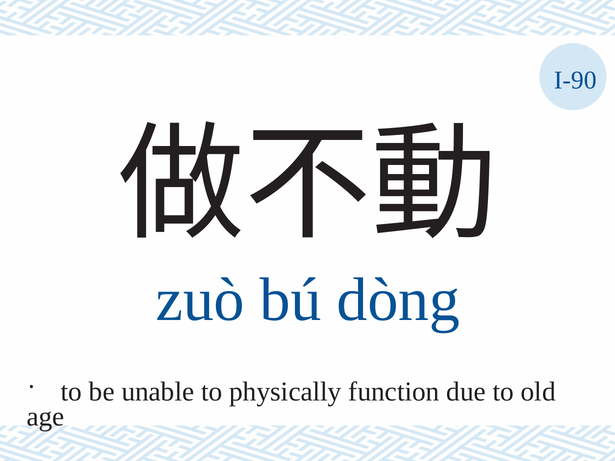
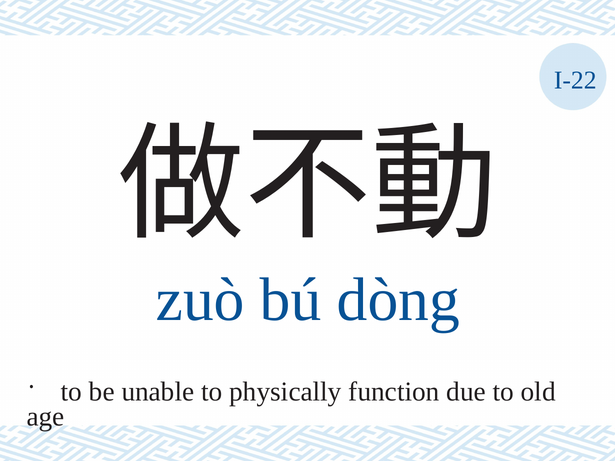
I-90: I-90 -> I-22 (575, 81)
